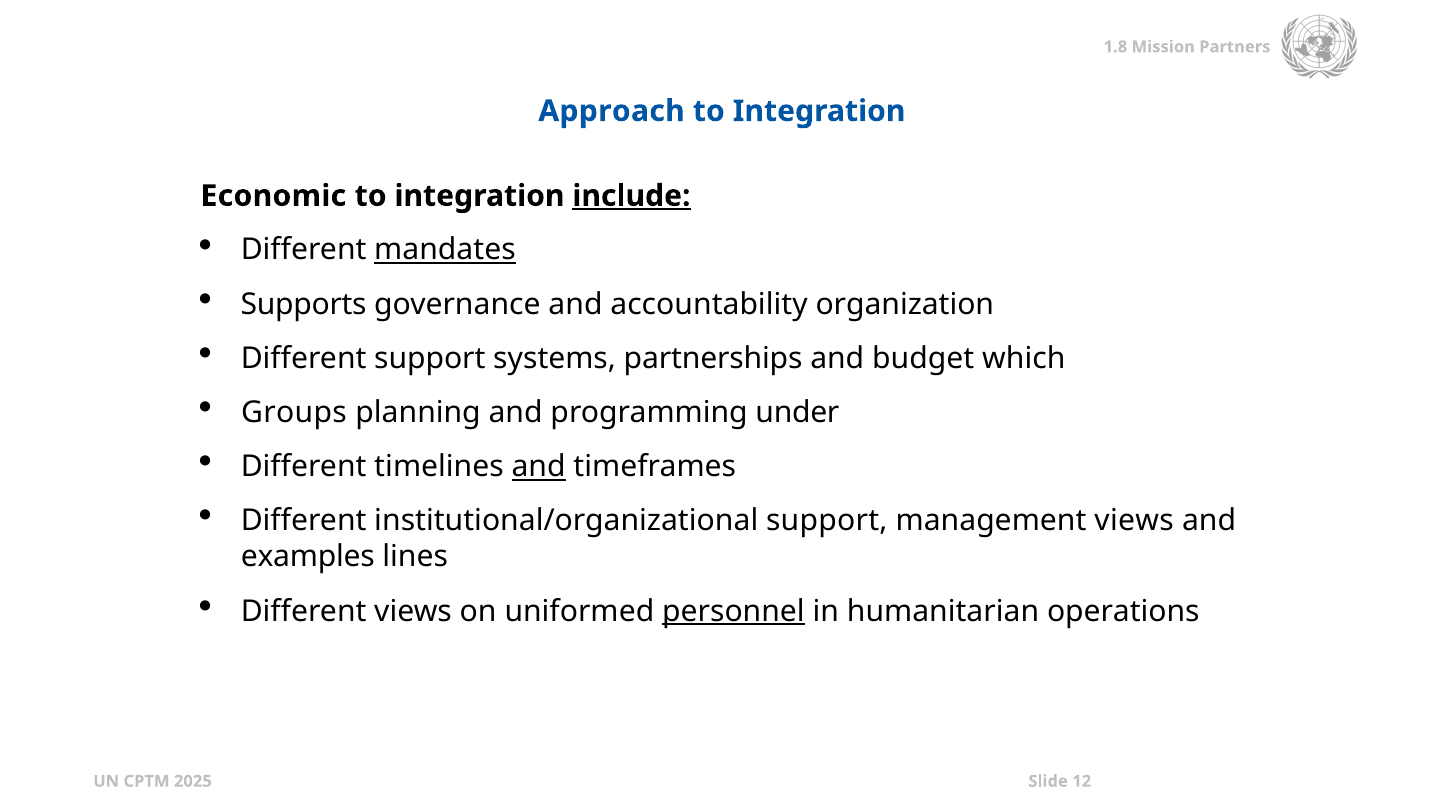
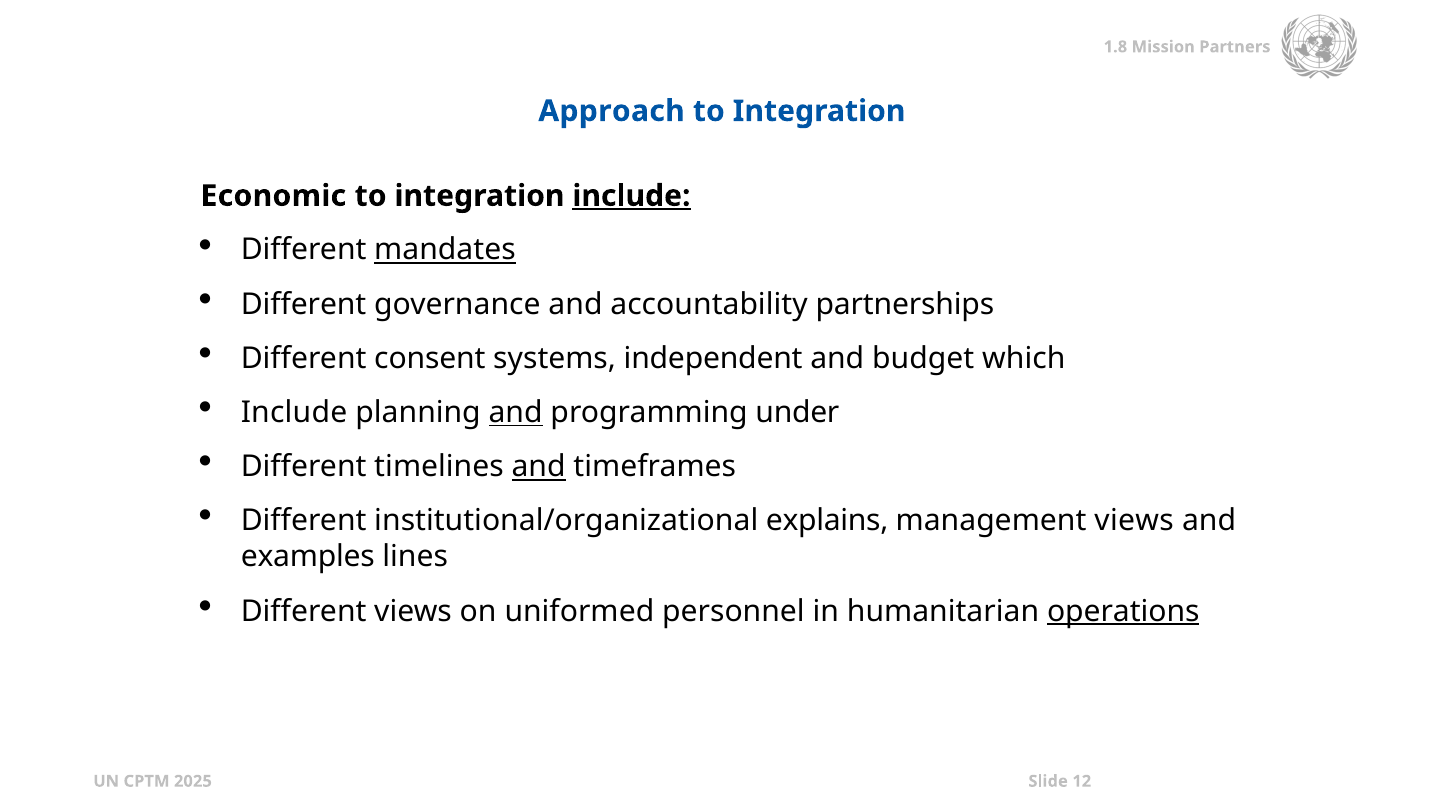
Supports: Supports -> Different (304, 304)
organization: organization -> partnerships (905, 304)
Different support: support -> consent (430, 358)
partnerships: partnerships -> independent (713, 358)
Groups: Groups -> Include (294, 413)
and underline: none -> present (516, 413)
institutional/organizational support: support -> explains (827, 521)
personnel underline: present -> none (733, 611)
operations underline: none -> present (1123, 611)
